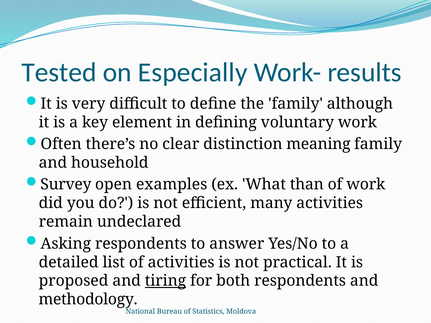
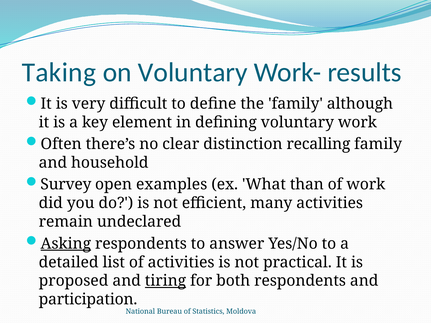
Tested: Tested -> Taking (59, 72)
on Especially: Especially -> Voluntary (193, 72)
meaning: meaning -> recalling (318, 144)
Asking underline: none -> present (66, 244)
methodology: methodology -> participation (88, 300)
